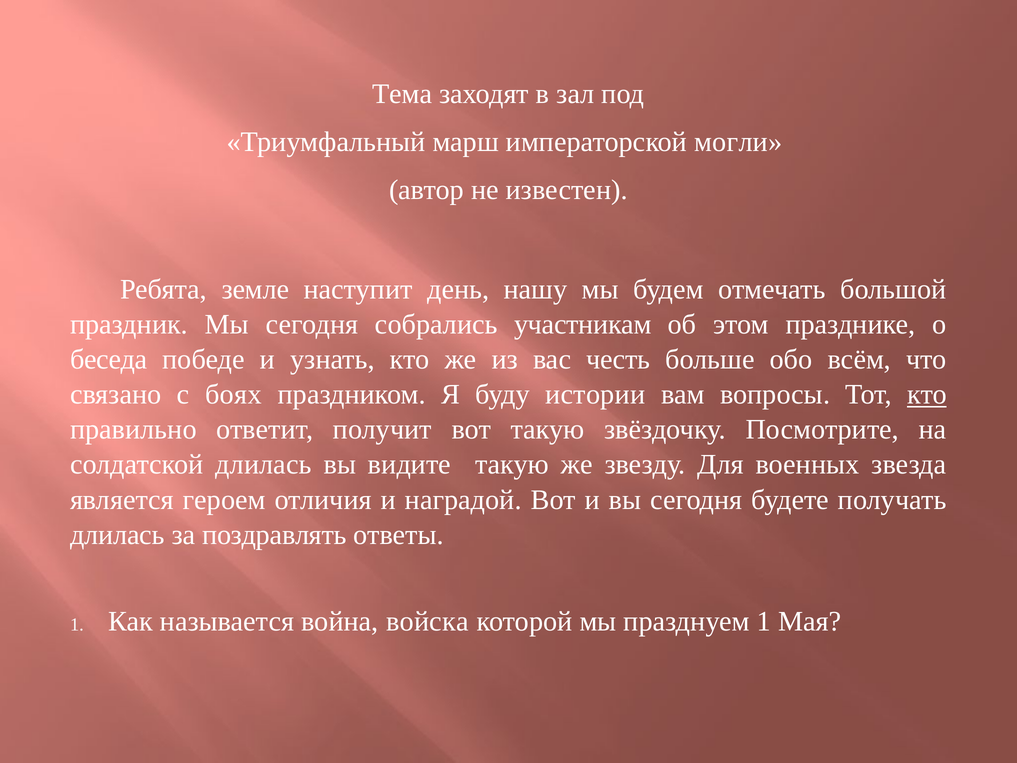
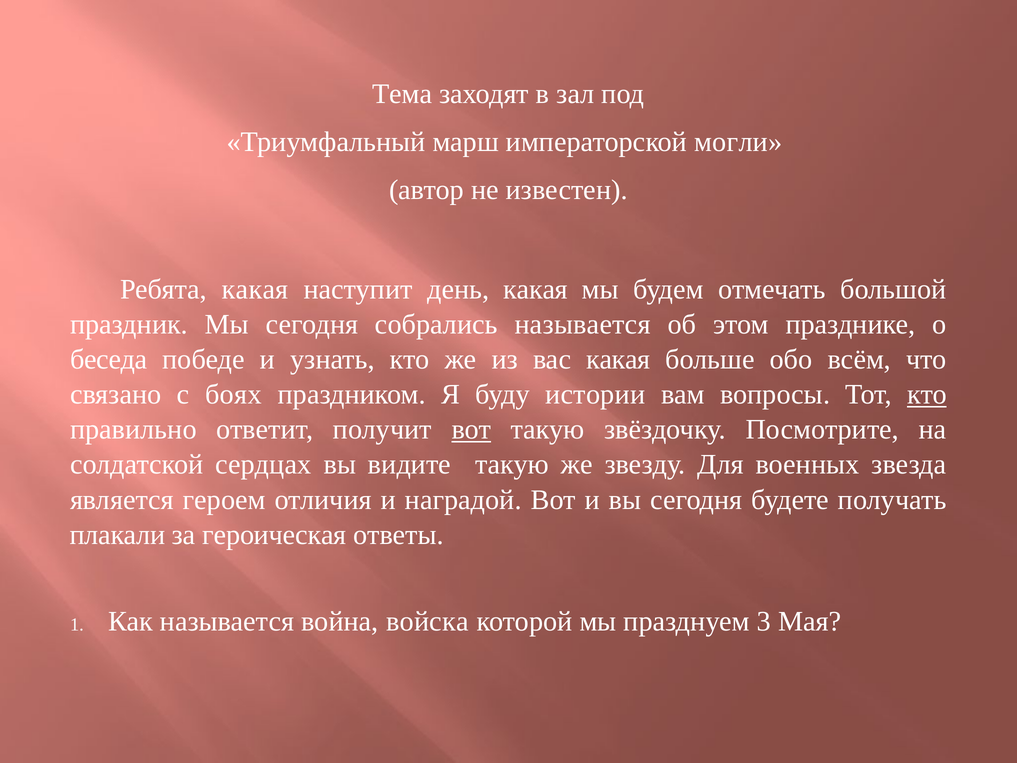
Ребята земле: земле -> какая (255, 289)
день нашу: нашу -> какая (536, 289)
собрались участникам: участникам -> называется (583, 324)
вас честь: честь -> какая (618, 359)
вот underline: none -> present (471, 429)
солдатской длилась: длилась -> сердцах (263, 464)
длилась: длилась -> плакали (117, 535)
поздравлять: поздравлять -> героическая (274, 535)
празднуем 1: 1 -> 3 (764, 621)
